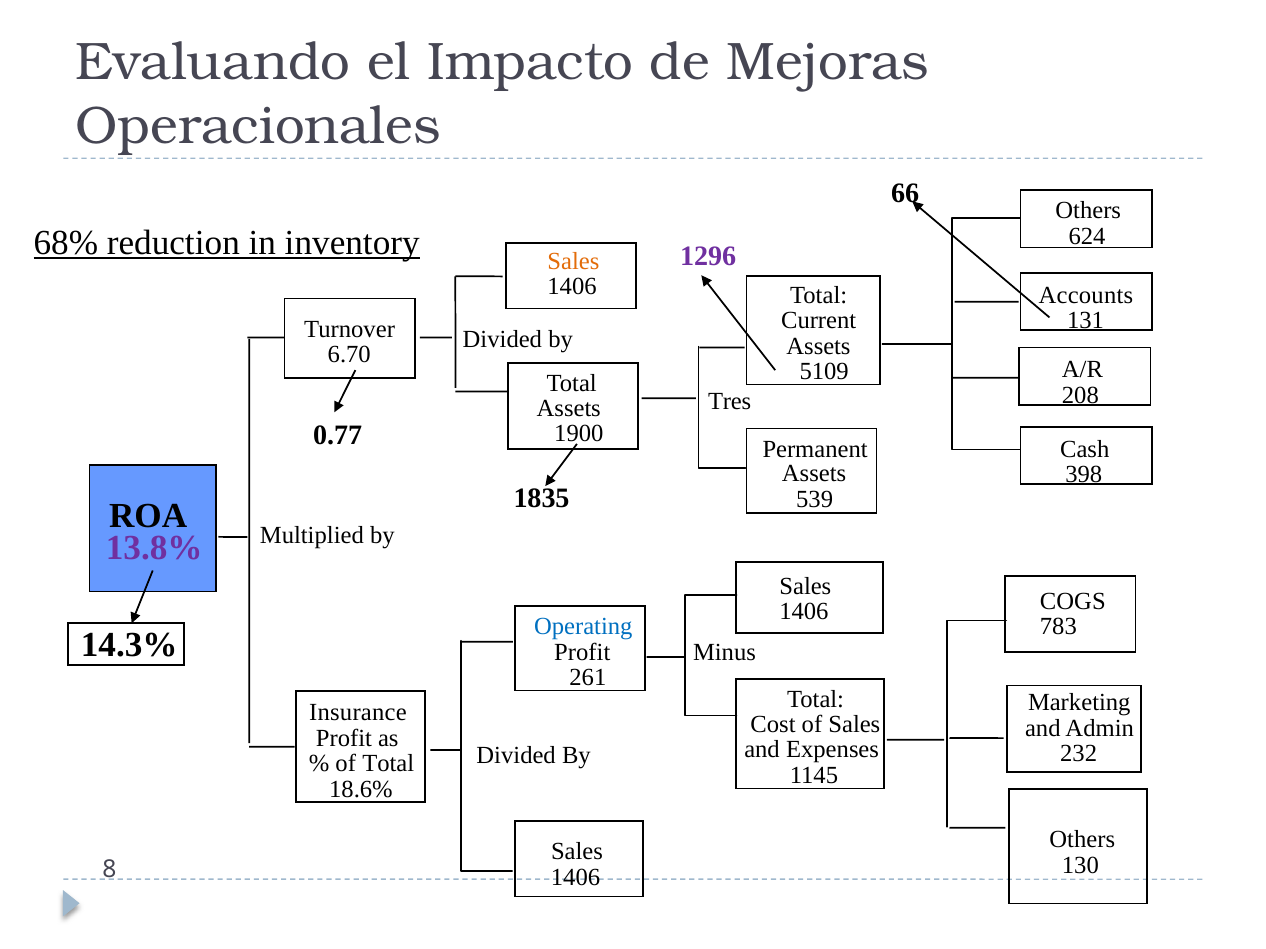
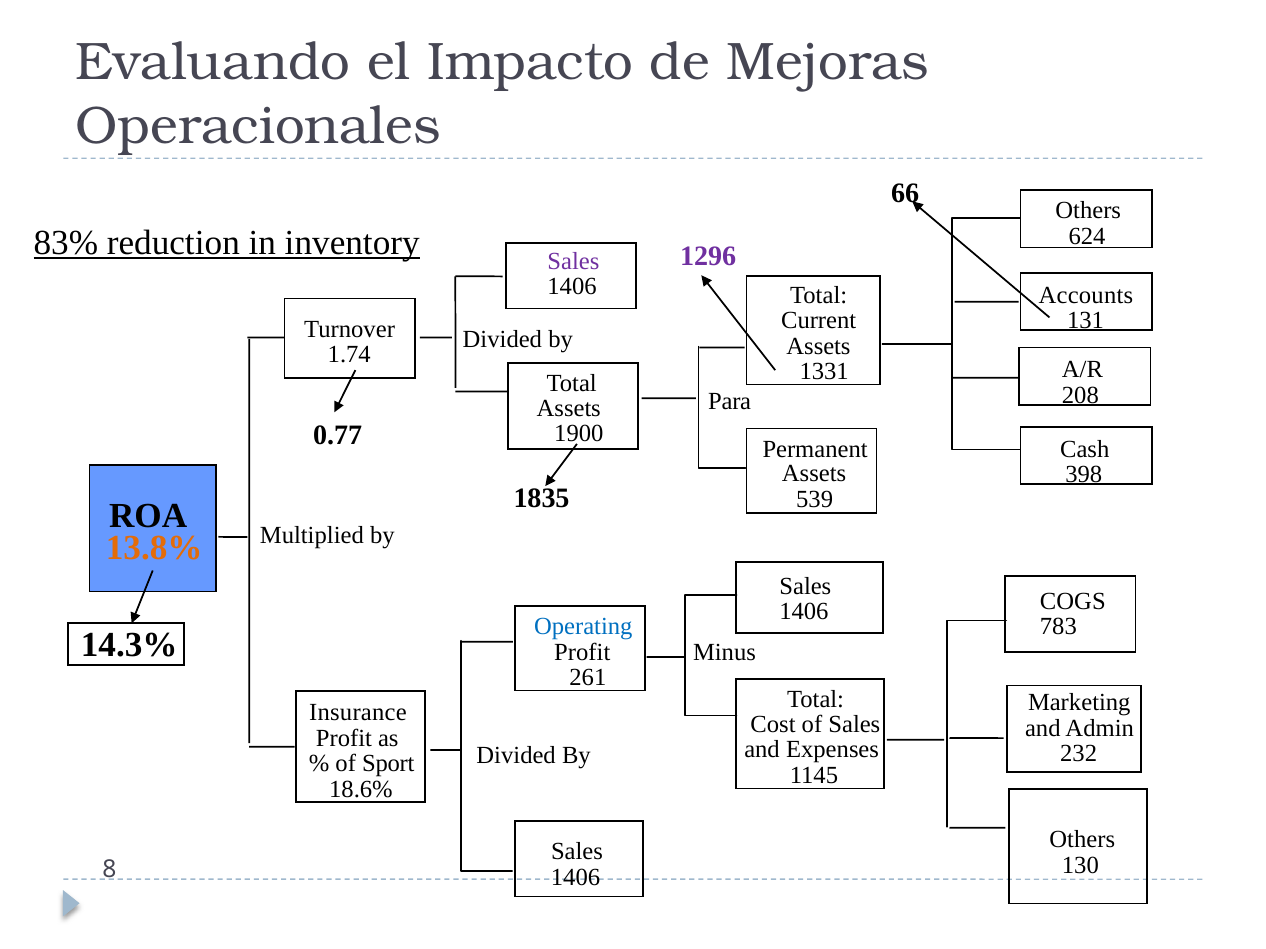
68%: 68% -> 83% (66, 243)
Sales colour: orange -> purple (573, 261)
6.70: 6.70 -> 1.74 (349, 355)
5109: 5109 -> 1331 (824, 371)
Tres: Tres -> Para (730, 402)
13.8% colour: purple -> orange (154, 548)
of Total: Total -> Sport (388, 764)
